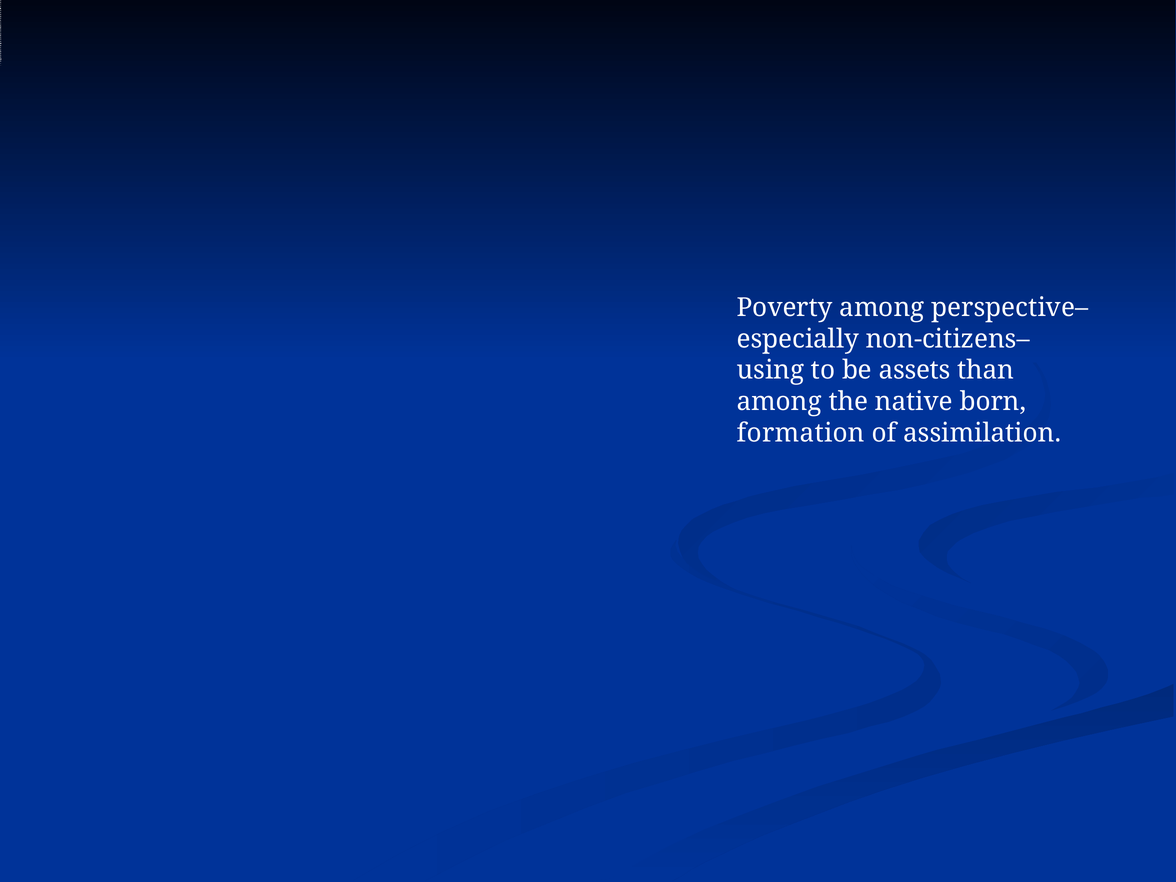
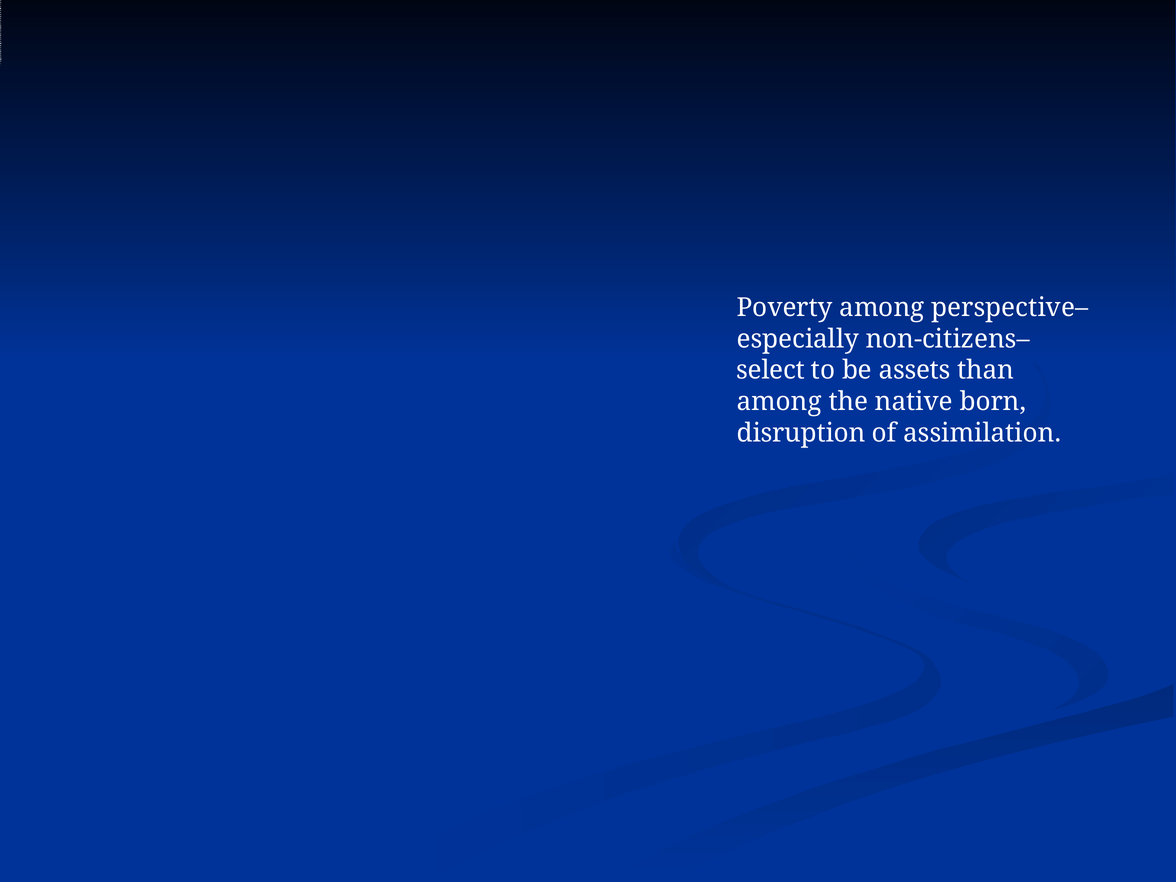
using: using -> select (771, 370)
formation: formation -> disruption (801, 433)
